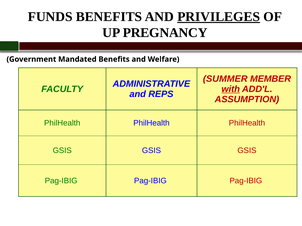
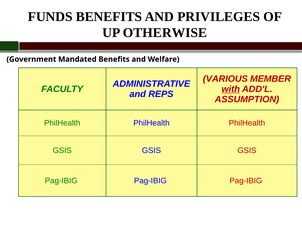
PRIVILEGES underline: present -> none (219, 17)
PREGNANCY: PREGNANCY -> OTHERWISE (165, 33)
SUMMER: SUMMER -> VARIOUS (225, 79)
